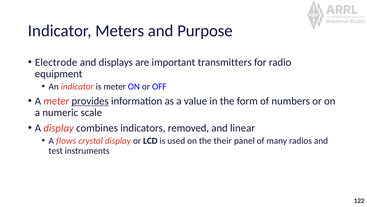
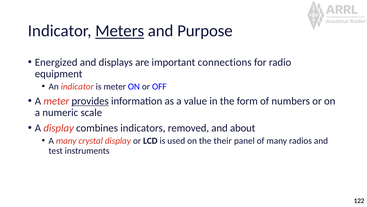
Meters underline: none -> present (120, 31)
Electrode: Electrode -> Energized (56, 62)
transmitters: transmitters -> connections (225, 62)
linear: linear -> about (243, 128)
A flows: flows -> many (66, 140)
